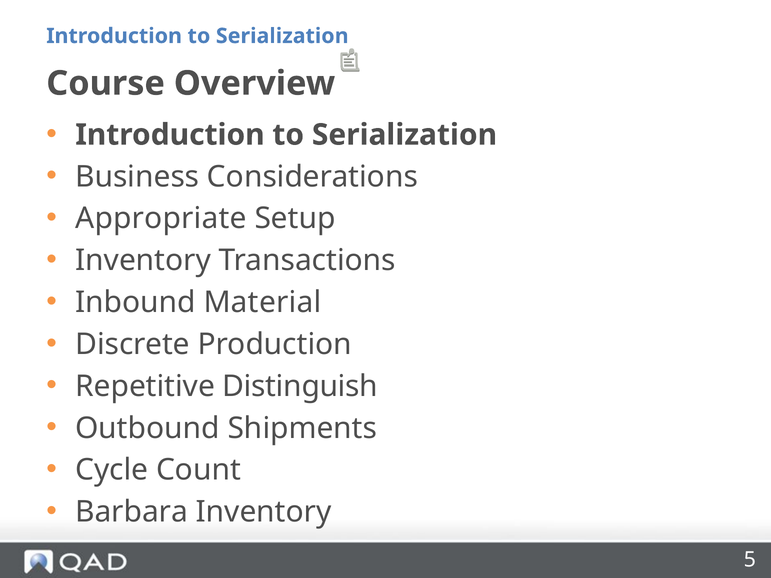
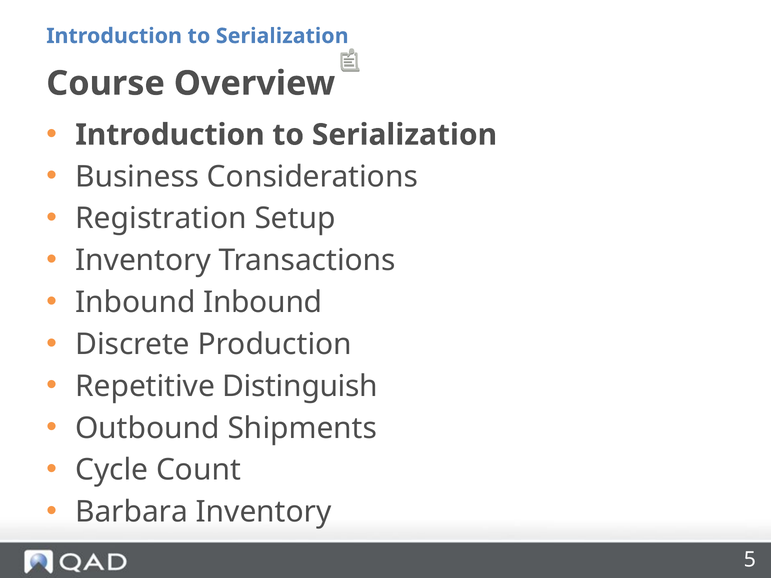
Appropriate: Appropriate -> Registration (161, 219)
Inbound Material: Material -> Inbound (263, 303)
